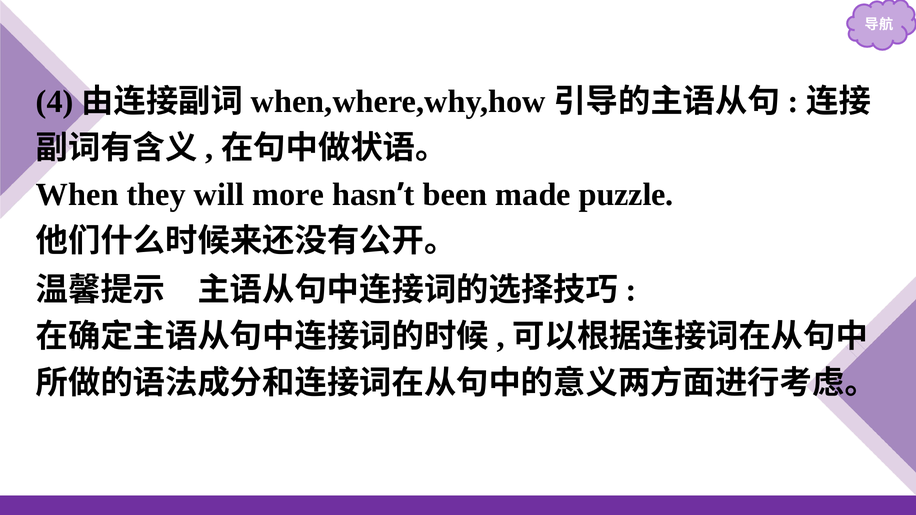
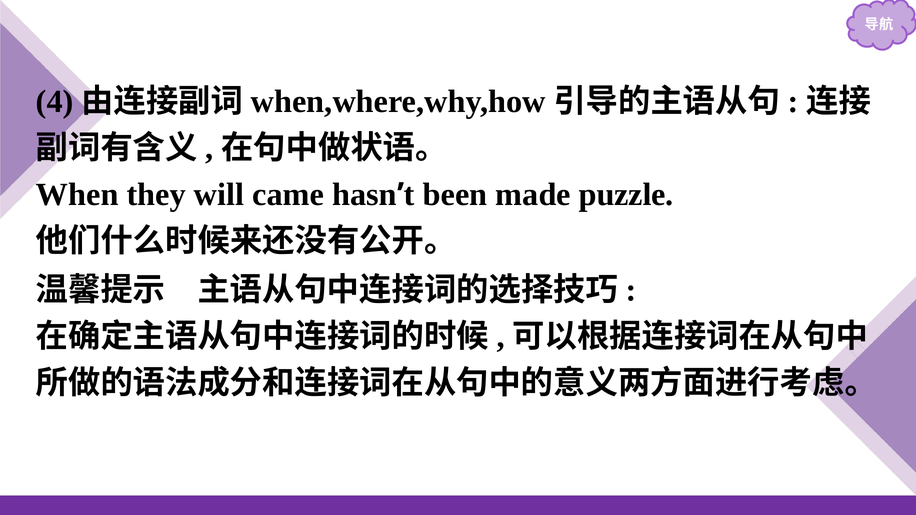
more: more -> came (288, 195)
